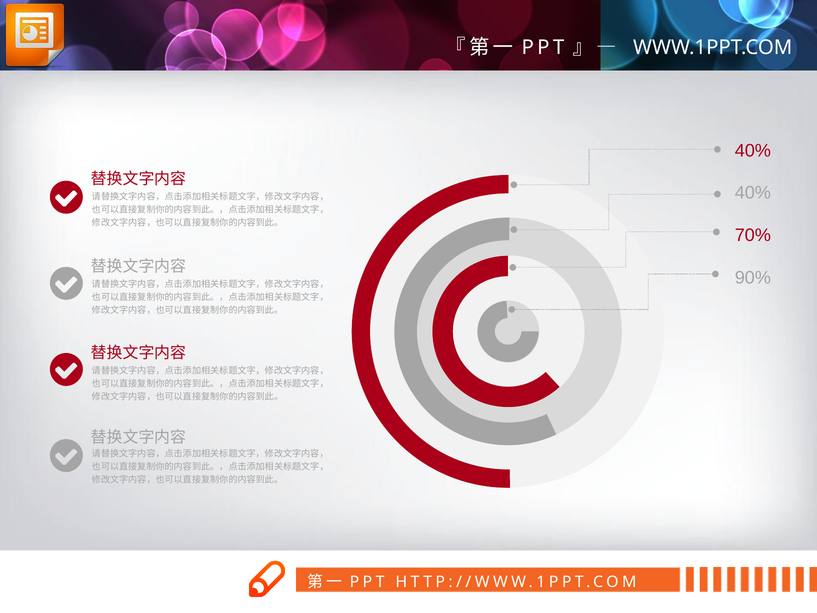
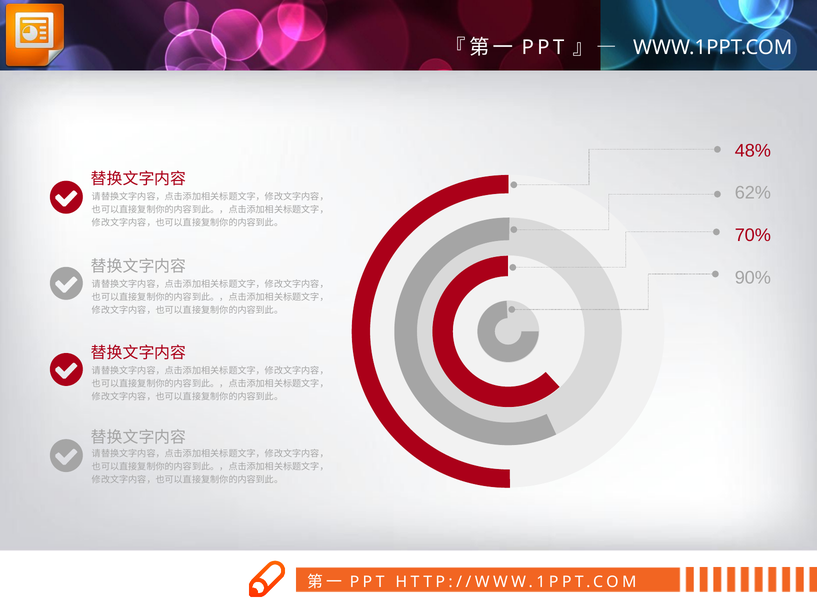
40%: 40% -> 48% (753, 150)
40%: 40% -> 62% (753, 193)
